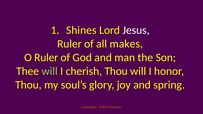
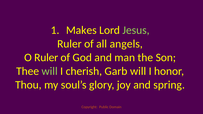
Shines: Shines -> Makes (81, 30)
Jesus colour: white -> light green (136, 30)
makes: makes -> angels (126, 44)
cherish Thou: Thou -> Garb (116, 71)
